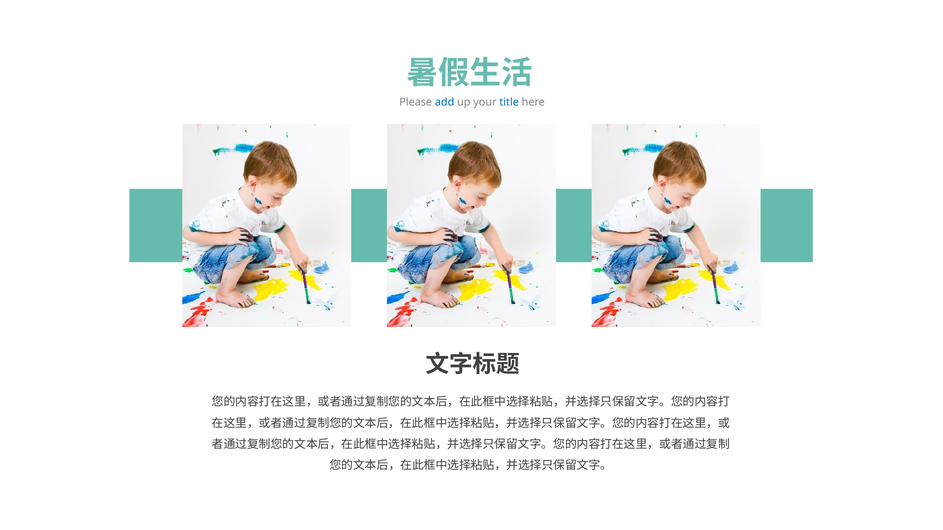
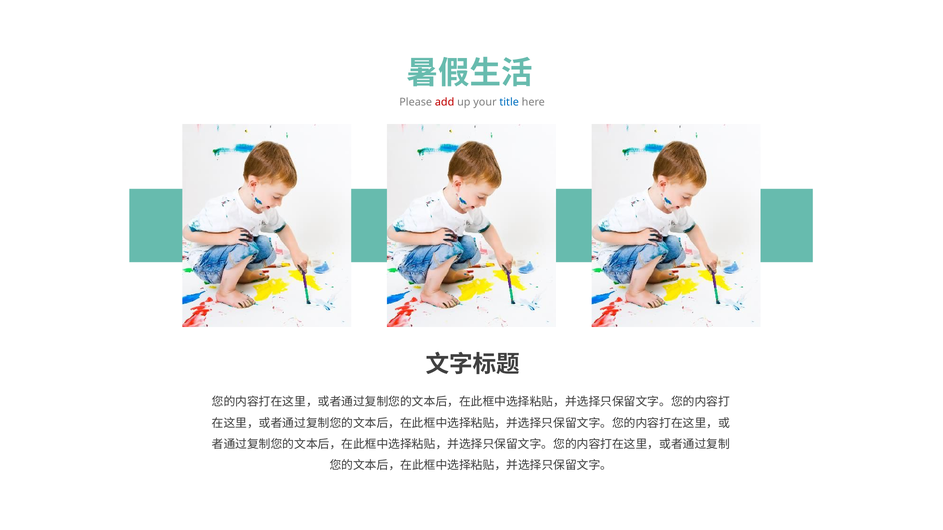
add colour: blue -> red (445, 102)
